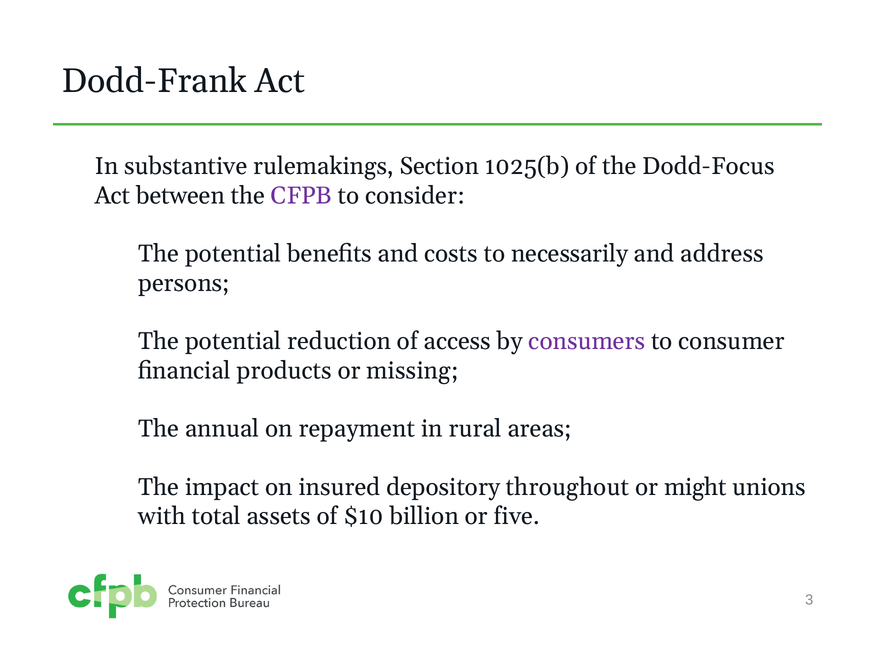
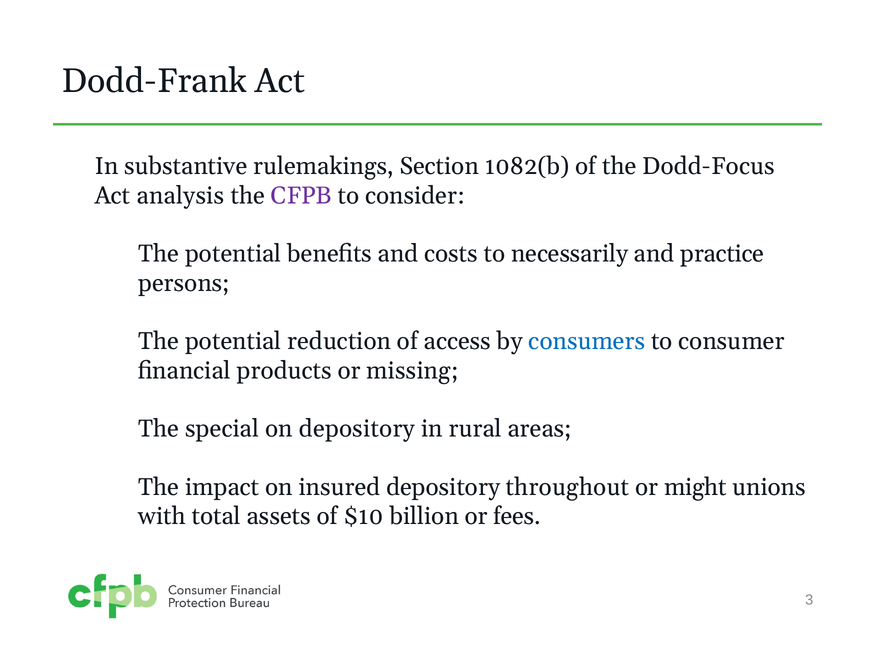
1025(b: 1025(b -> 1082(b (527, 166)
between: between -> analysis (180, 196)
address: address -> practice (722, 254)
consumers colour: purple -> blue (587, 342)
annual: annual -> special (222, 429)
on repayment: repayment -> depository (357, 429)
five: five -> fees (517, 517)
